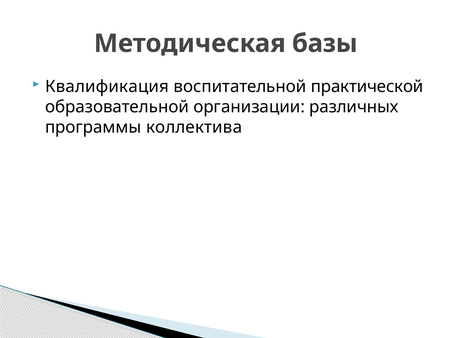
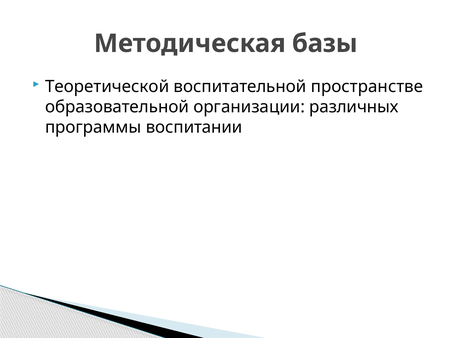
Квалификация: Квалификация -> Теоретической (107, 87)
практической: практической -> пространстве (367, 87)
коллектива: коллектива -> воспитании (194, 127)
